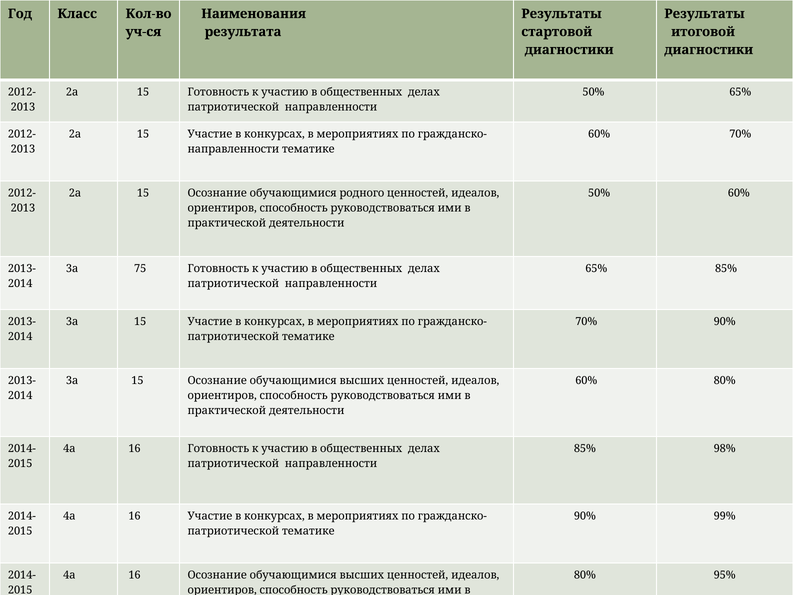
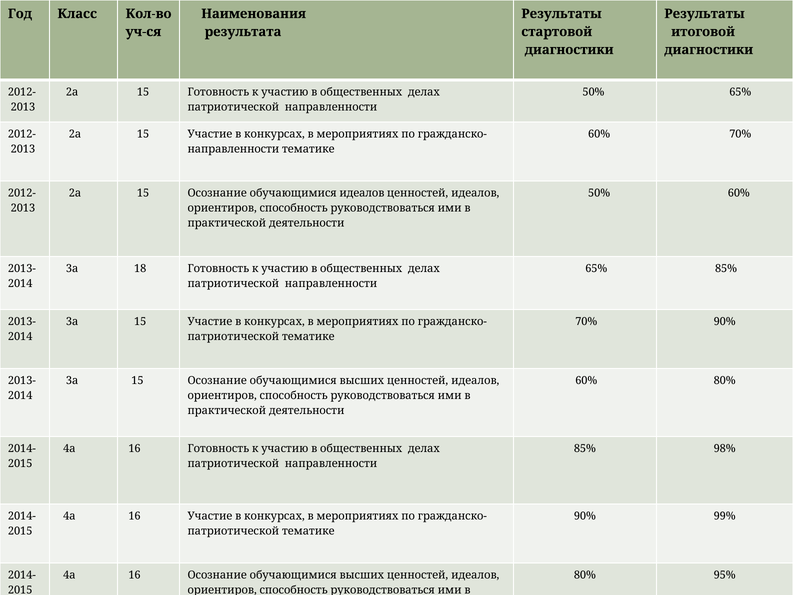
обучающимися родного: родного -> идеалов (362, 193)
75: 75 -> 18 (140, 269)
